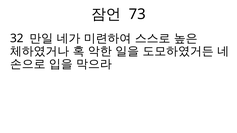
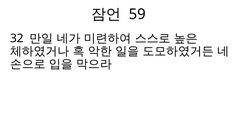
73: 73 -> 59 (137, 14)
